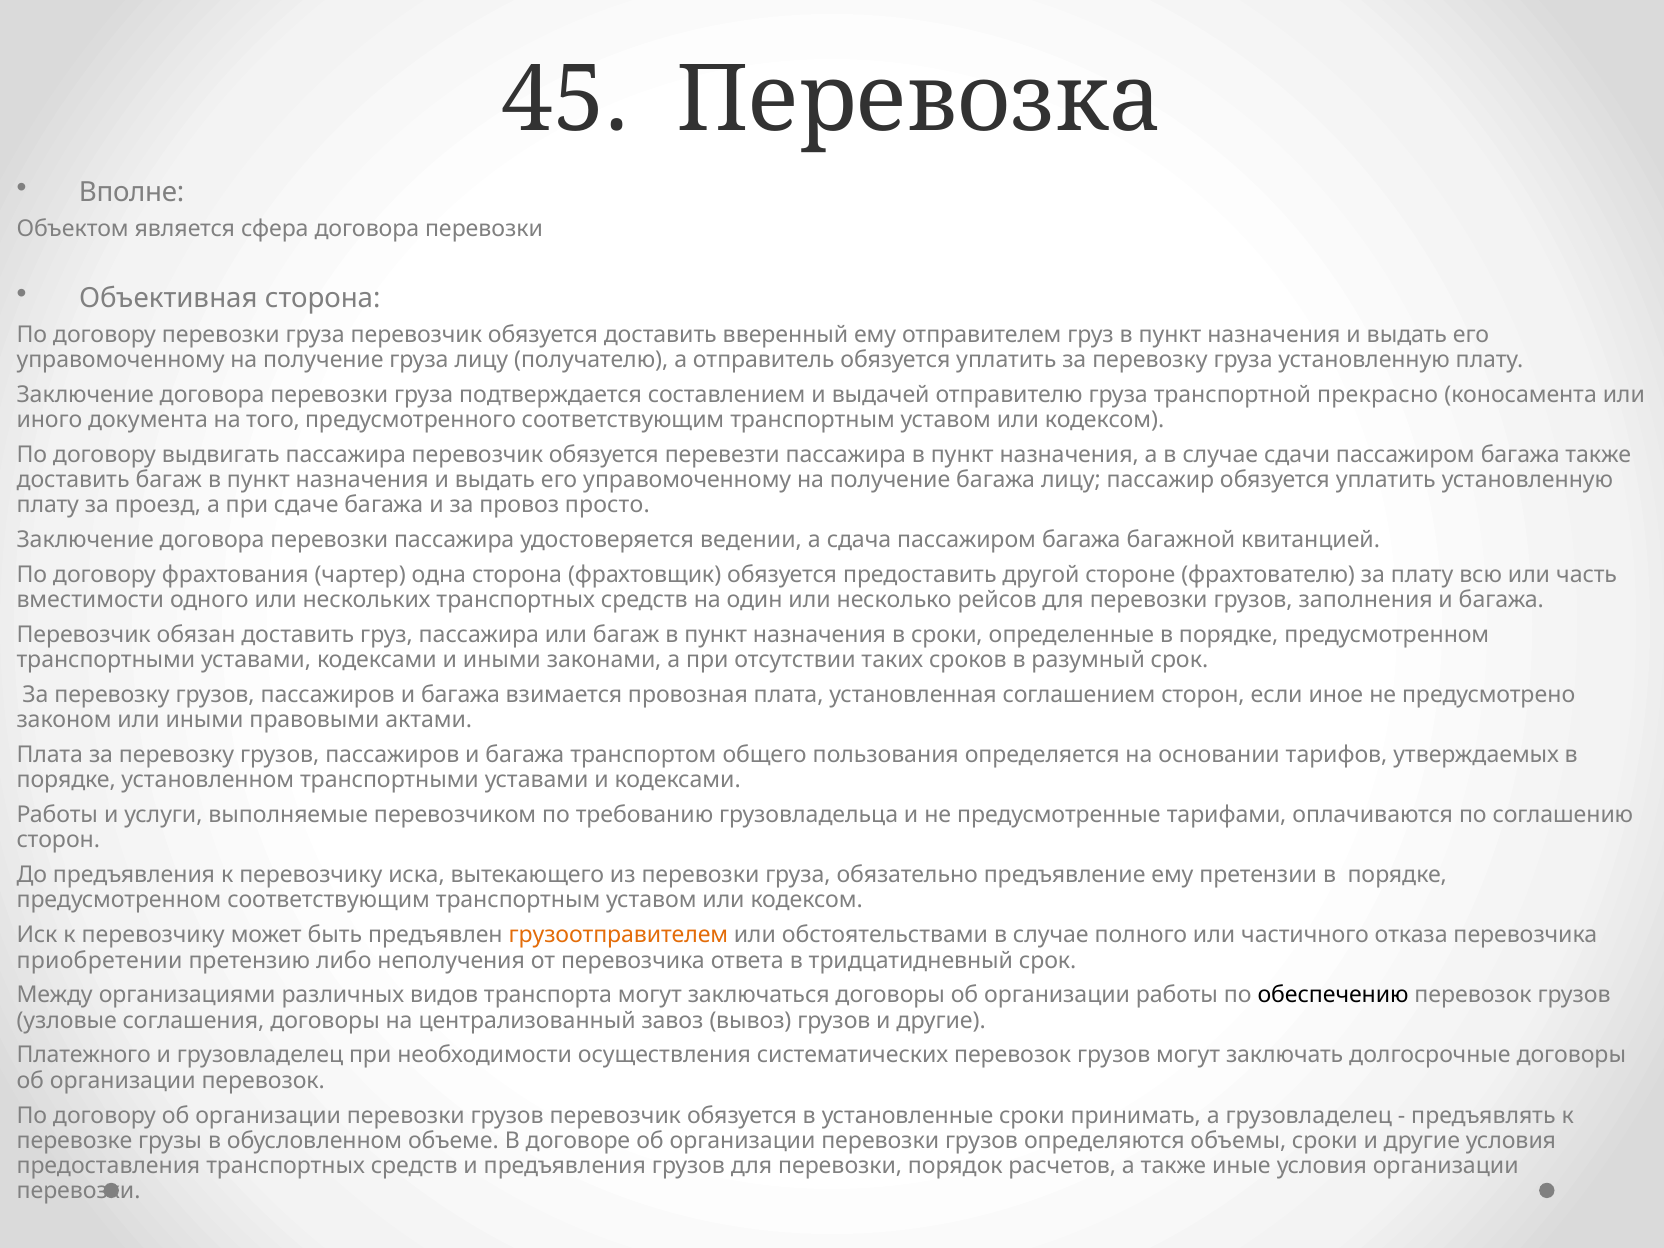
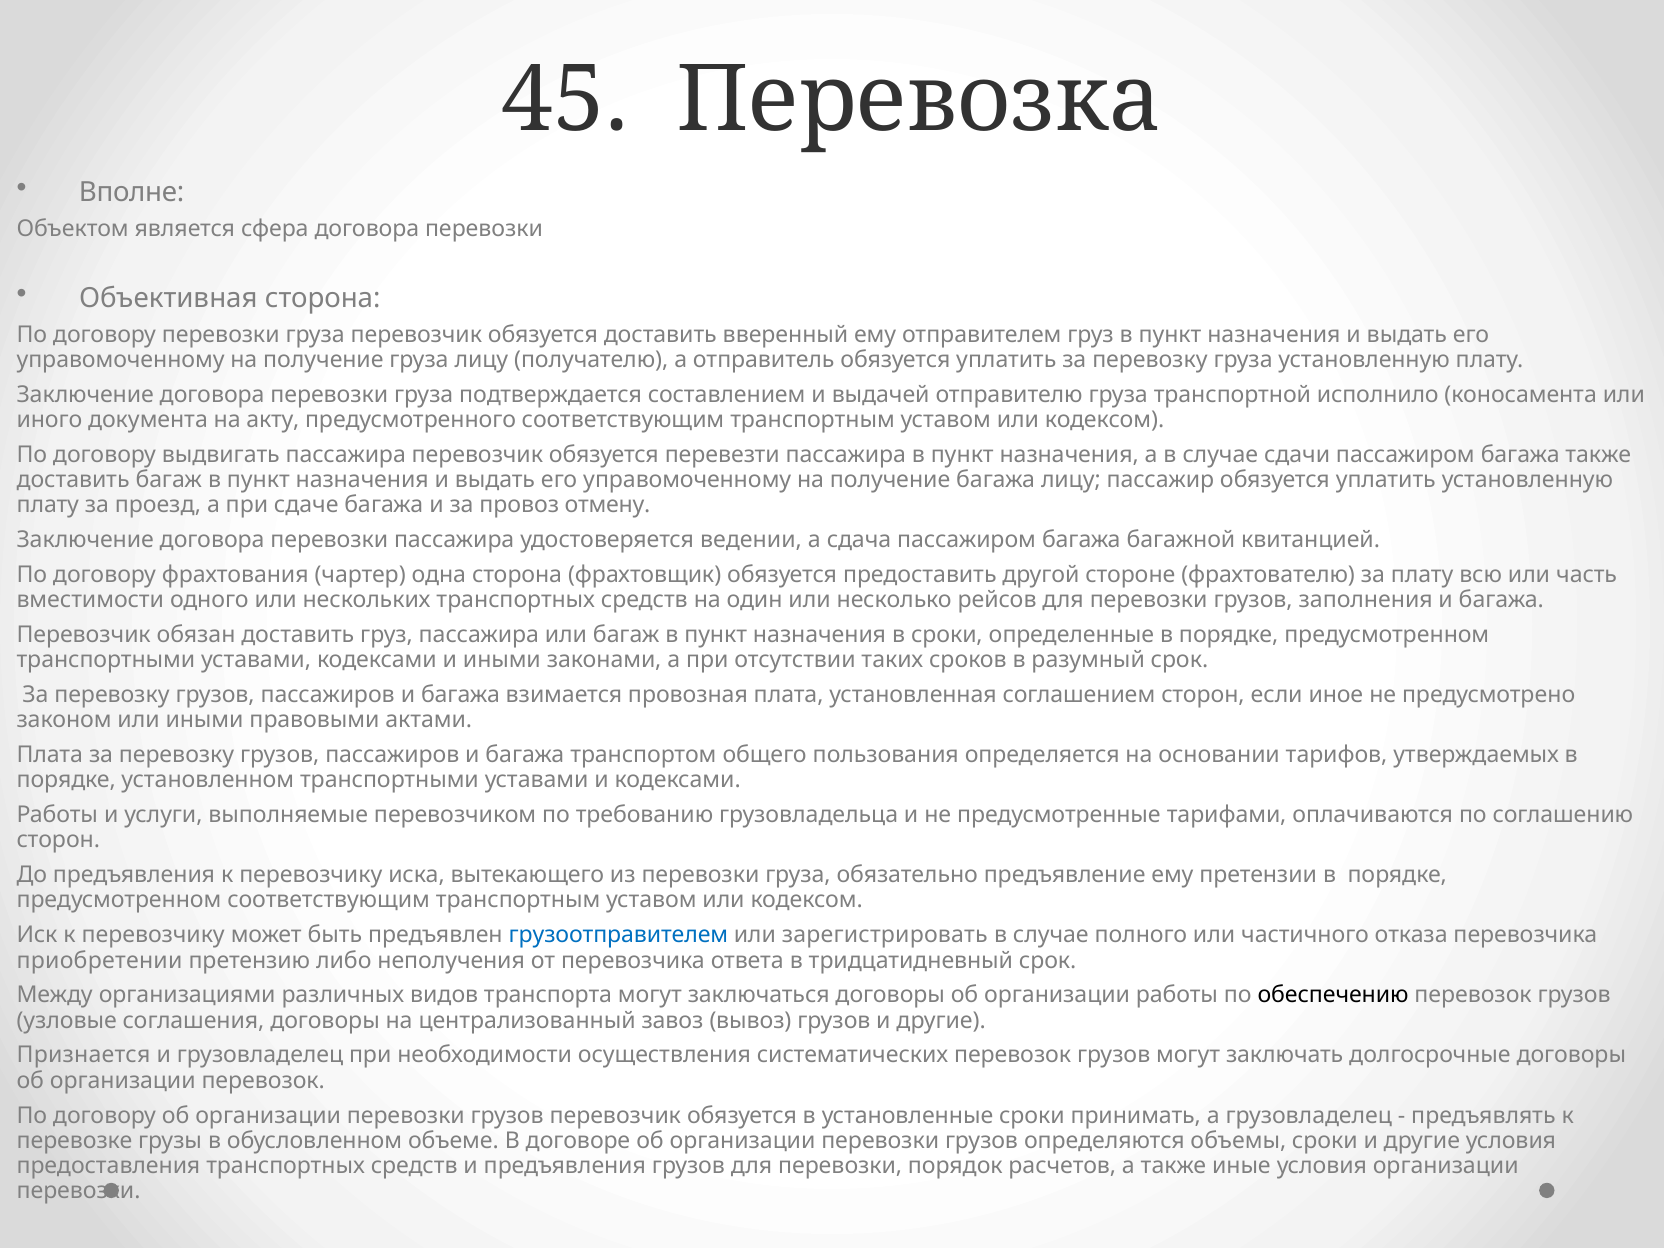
прекрасно: прекрасно -> исполнило (1378, 395)
того: того -> акту (273, 420)
просто: просто -> отмену (608, 505)
грузоотправителем colour: orange -> blue (618, 935)
обстоятельствами: обстоятельствами -> зарегистрировать (885, 935)
Платежного: Платежного -> Признается (84, 1055)
